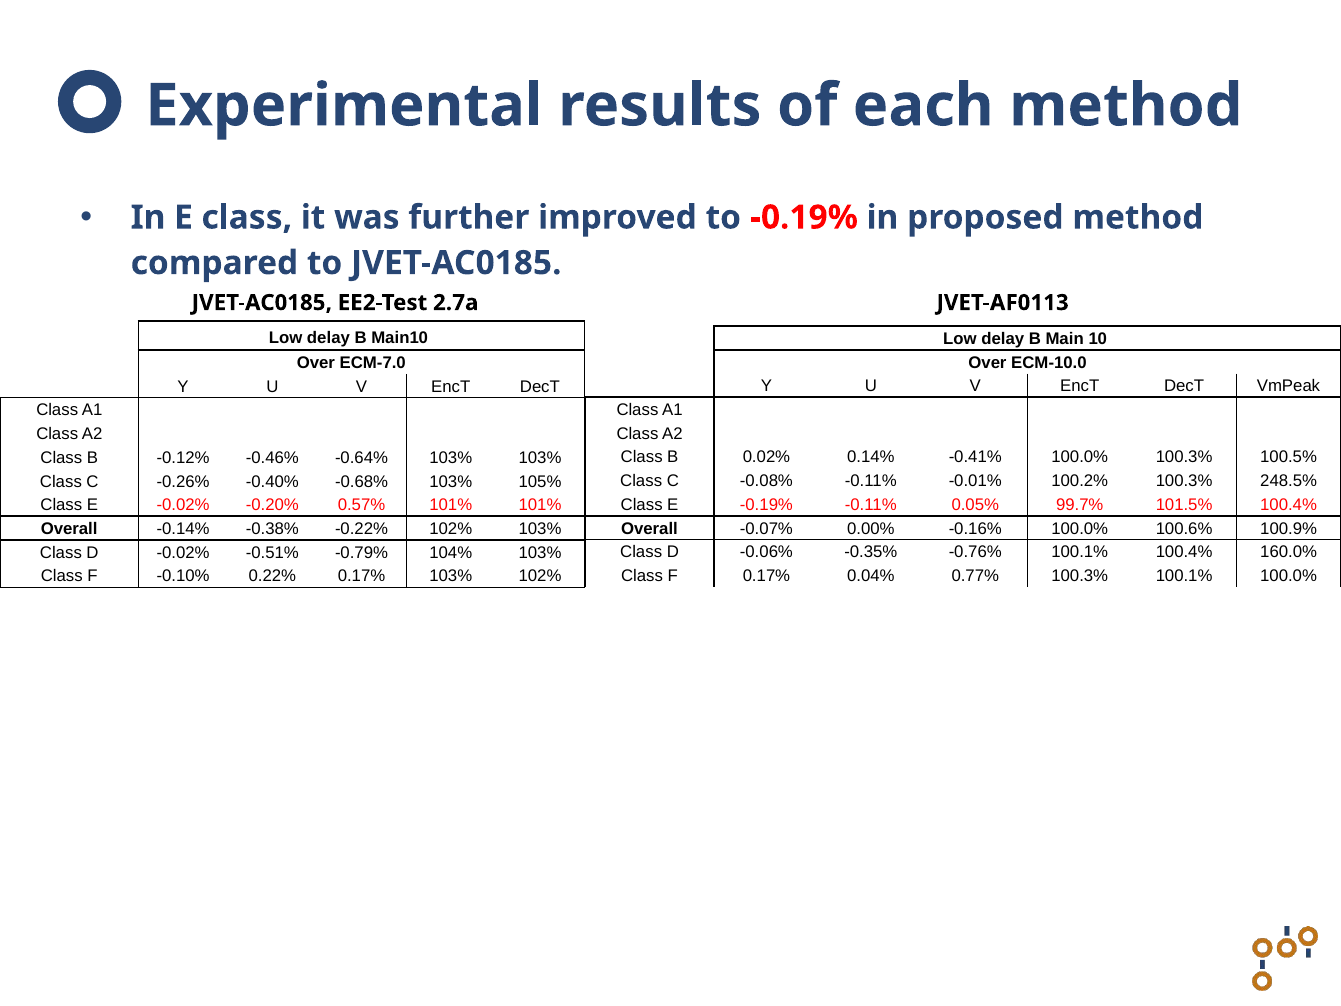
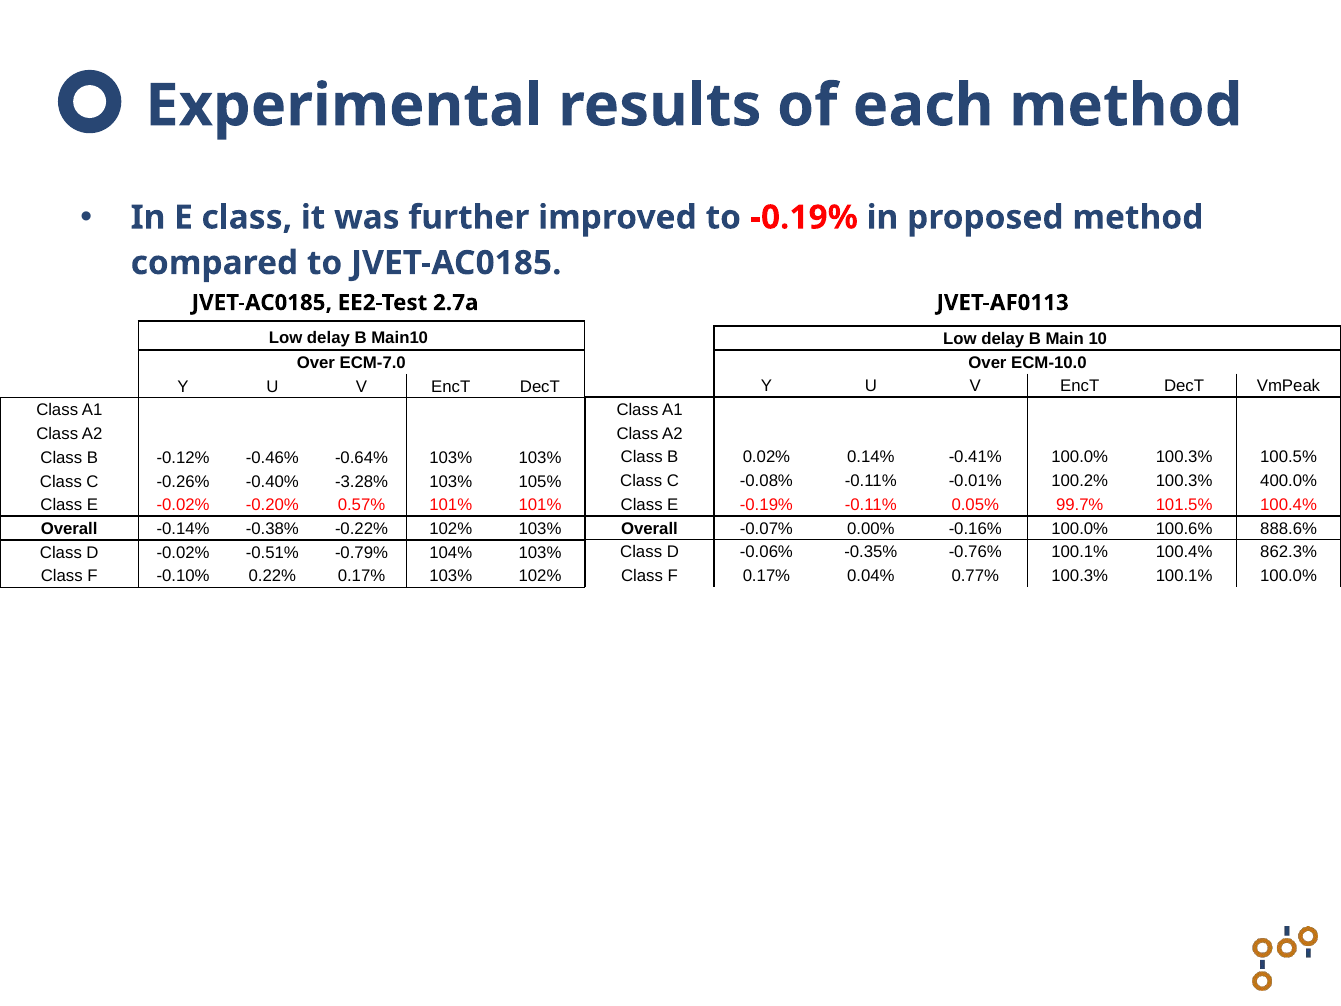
248.5%: 248.5% -> 400.0% (1289, 481)
-0.68%: -0.68% -> -3.28% (362, 481)
100.9%: 100.9% -> 888.6% (1289, 528)
160.0%: 160.0% -> 862.3% (1289, 552)
